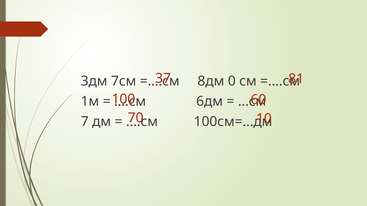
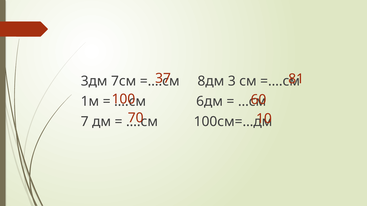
0: 0 -> 3 (232, 81)
